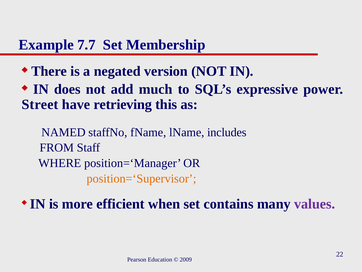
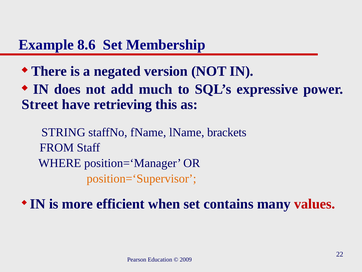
7.7: 7.7 -> 8.6 (87, 45)
NAMED: NAMED -> STRING (63, 132)
includes: includes -> brackets (227, 132)
values colour: purple -> red (315, 203)
